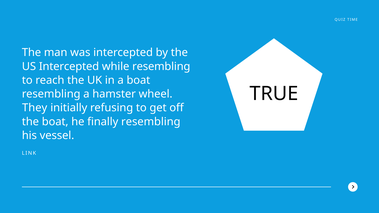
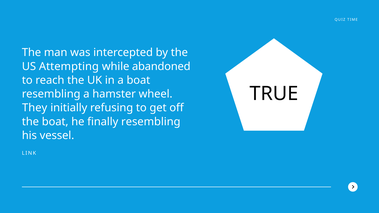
US Intercepted: Intercepted -> Attempting (69, 66)
while resembling: resembling -> abandoned (161, 66)
